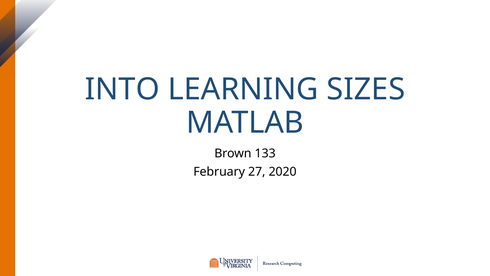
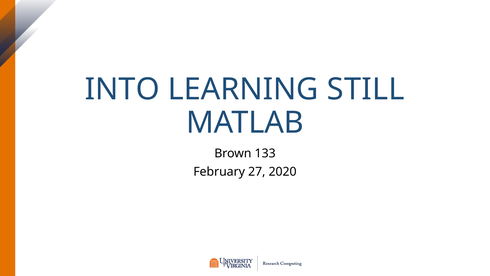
SIZES: SIZES -> STILL (366, 89)
